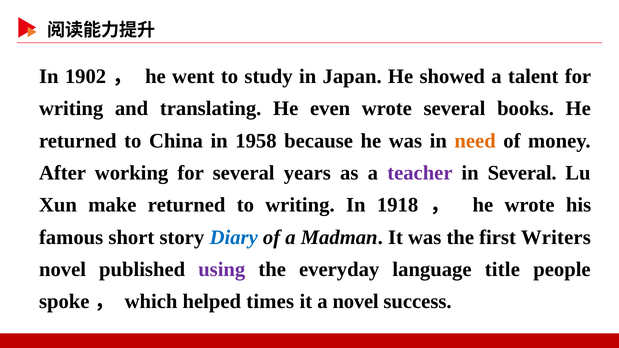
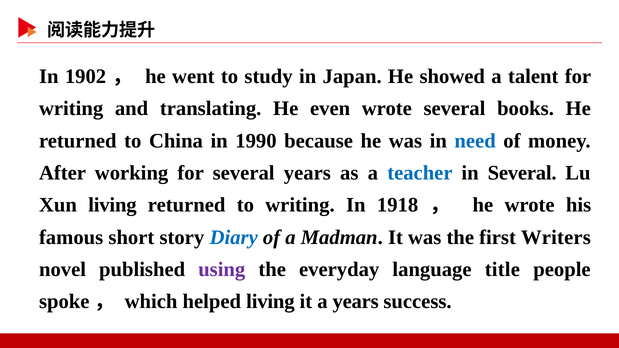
1958: 1958 -> 1990 (256, 141)
need colour: orange -> blue (475, 141)
teacher colour: purple -> blue (420, 173)
Xun make: make -> living (112, 205)
helped times: times -> living (270, 302)
a novel: novel -> years (356, 302)
